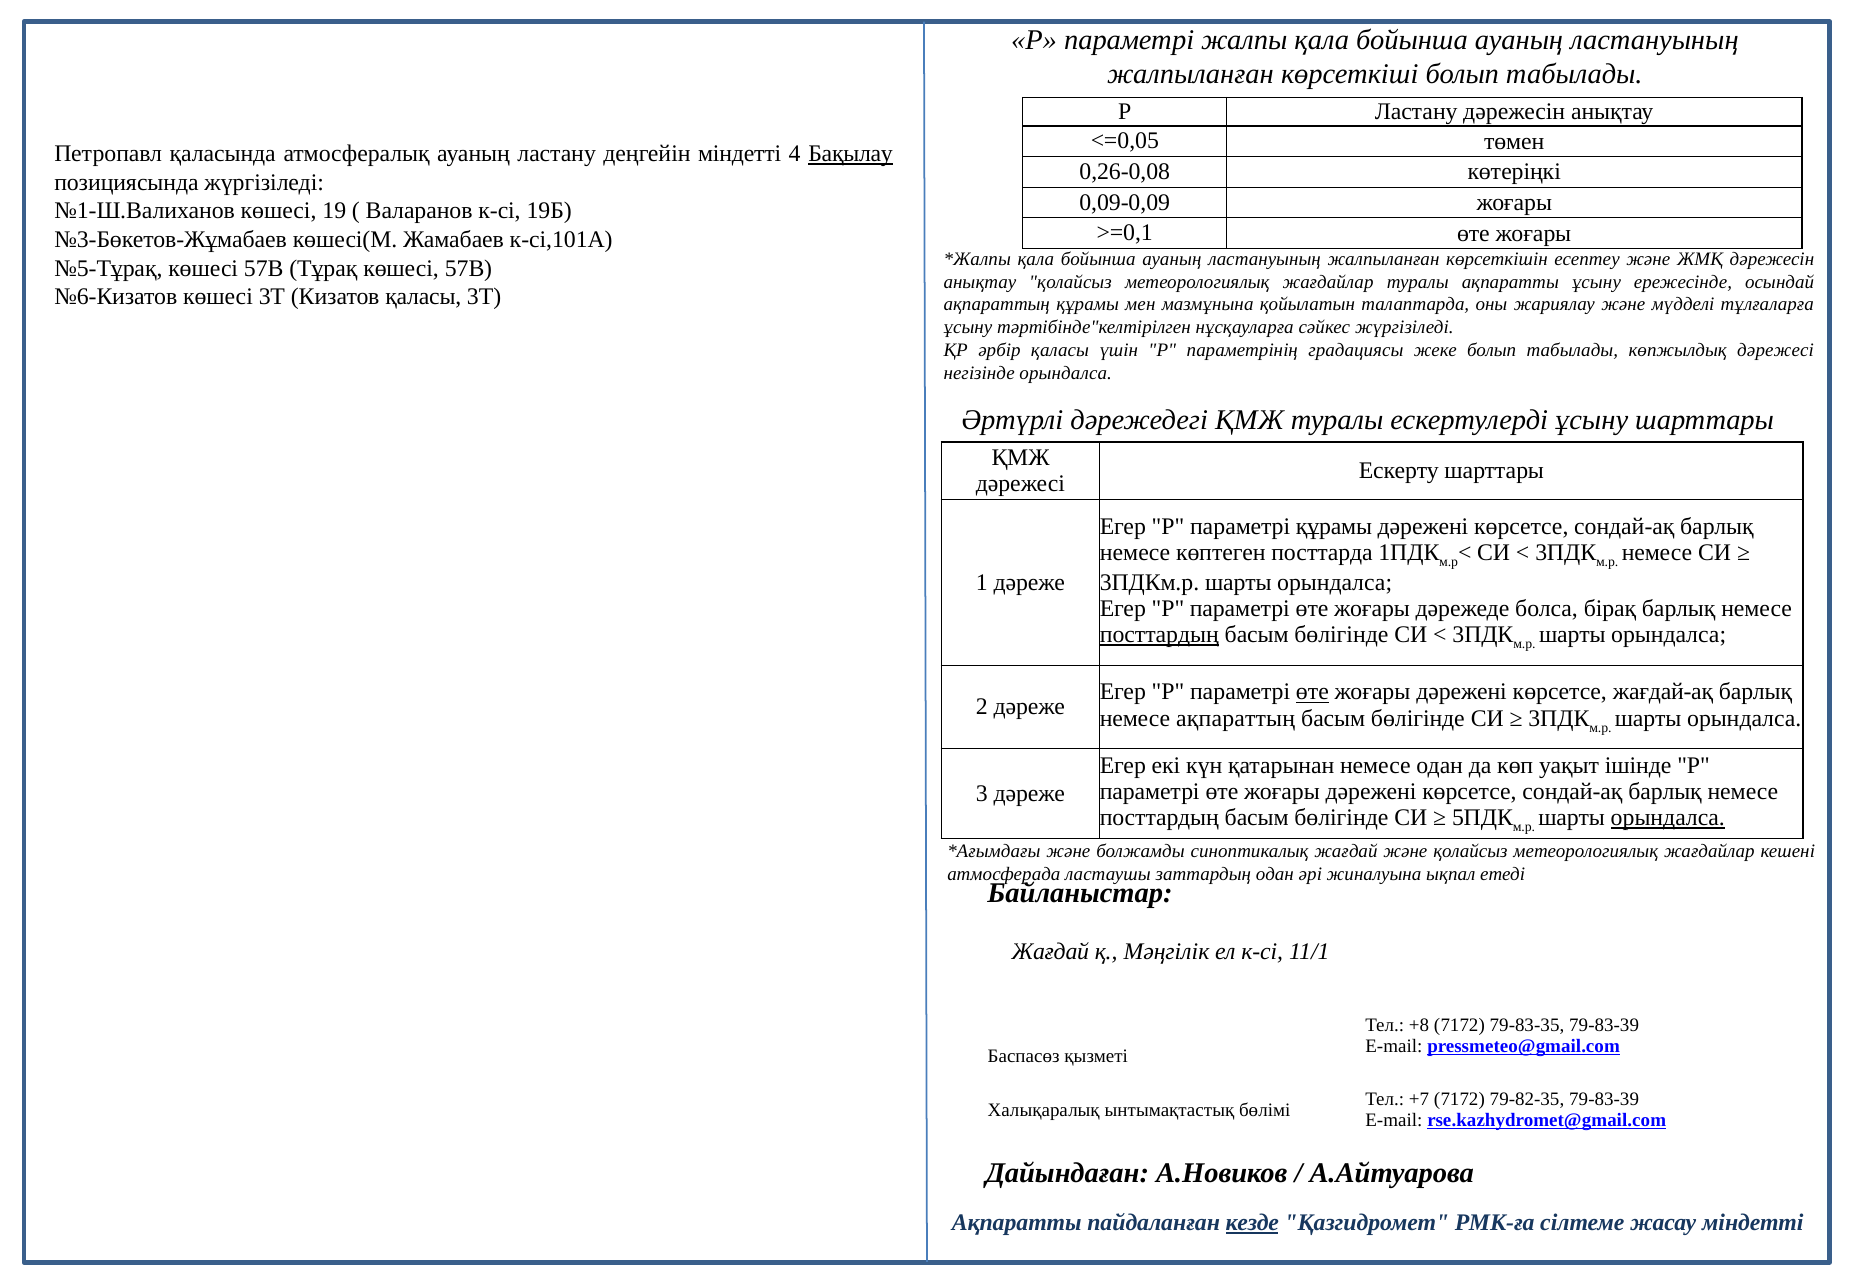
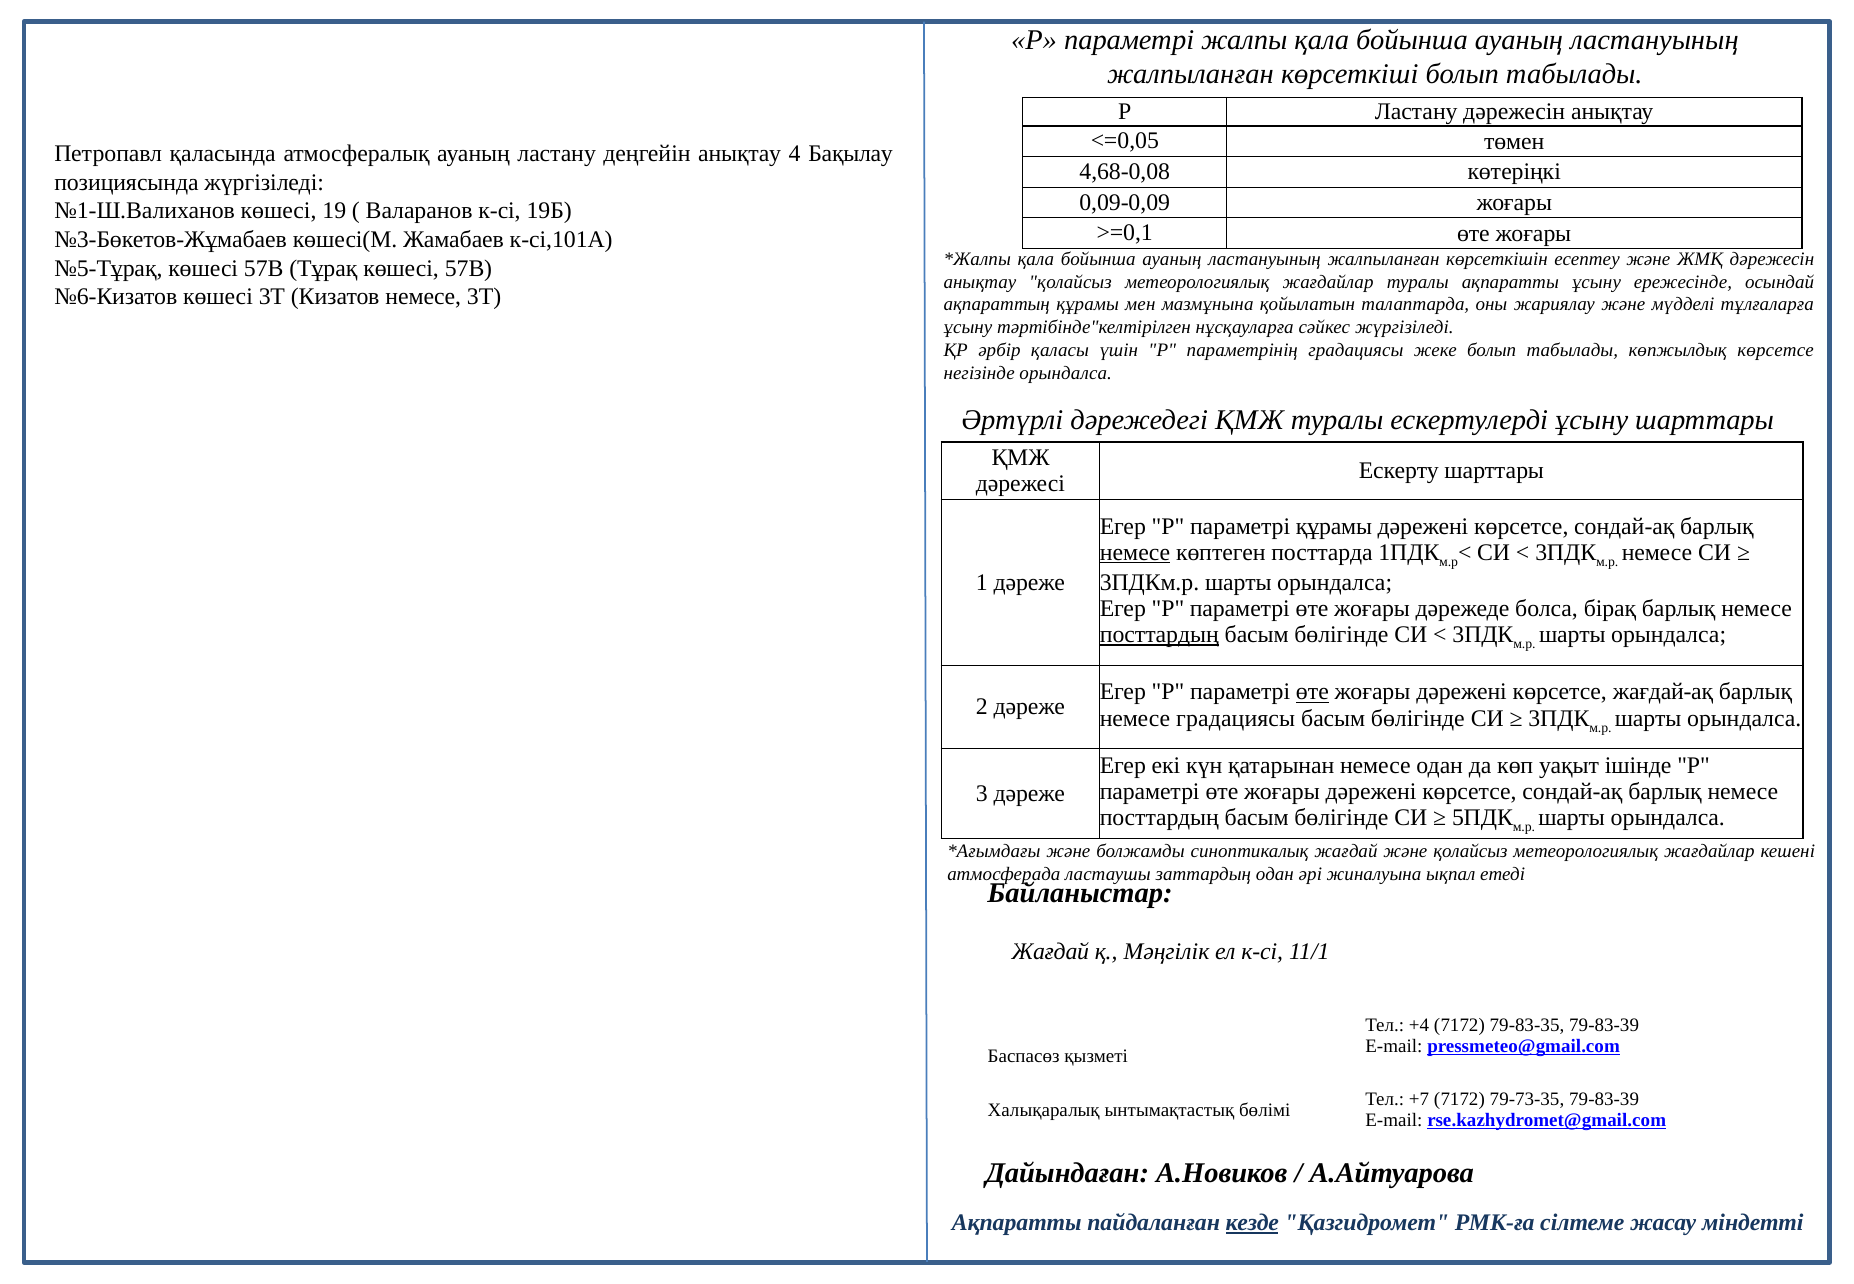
деңгейін міндетті: міндетті -> анықтау (740, 154)
Бақылау underline: present -> none (851, 154)
0,26-0,08: 0,26-0,08 -> 4,68-0,08 (1125, 172)
Кизатов қаласы: қаласы -> немесе (423, 297)
көпжылдық дәрежесі: дәрежесі -> көрсетсе (1776, 350)
немесе underline: none -> present (1135, 552)
немесе ақпараттың: ақпараттың -> градациясы (1236, 718)
орындалса underline: present -> none (1668, 818)
+8: +8 -> +4 (1419, 1025)
79-82-35: 79-82-35 -> 79-73-35 (1527, 1099)
